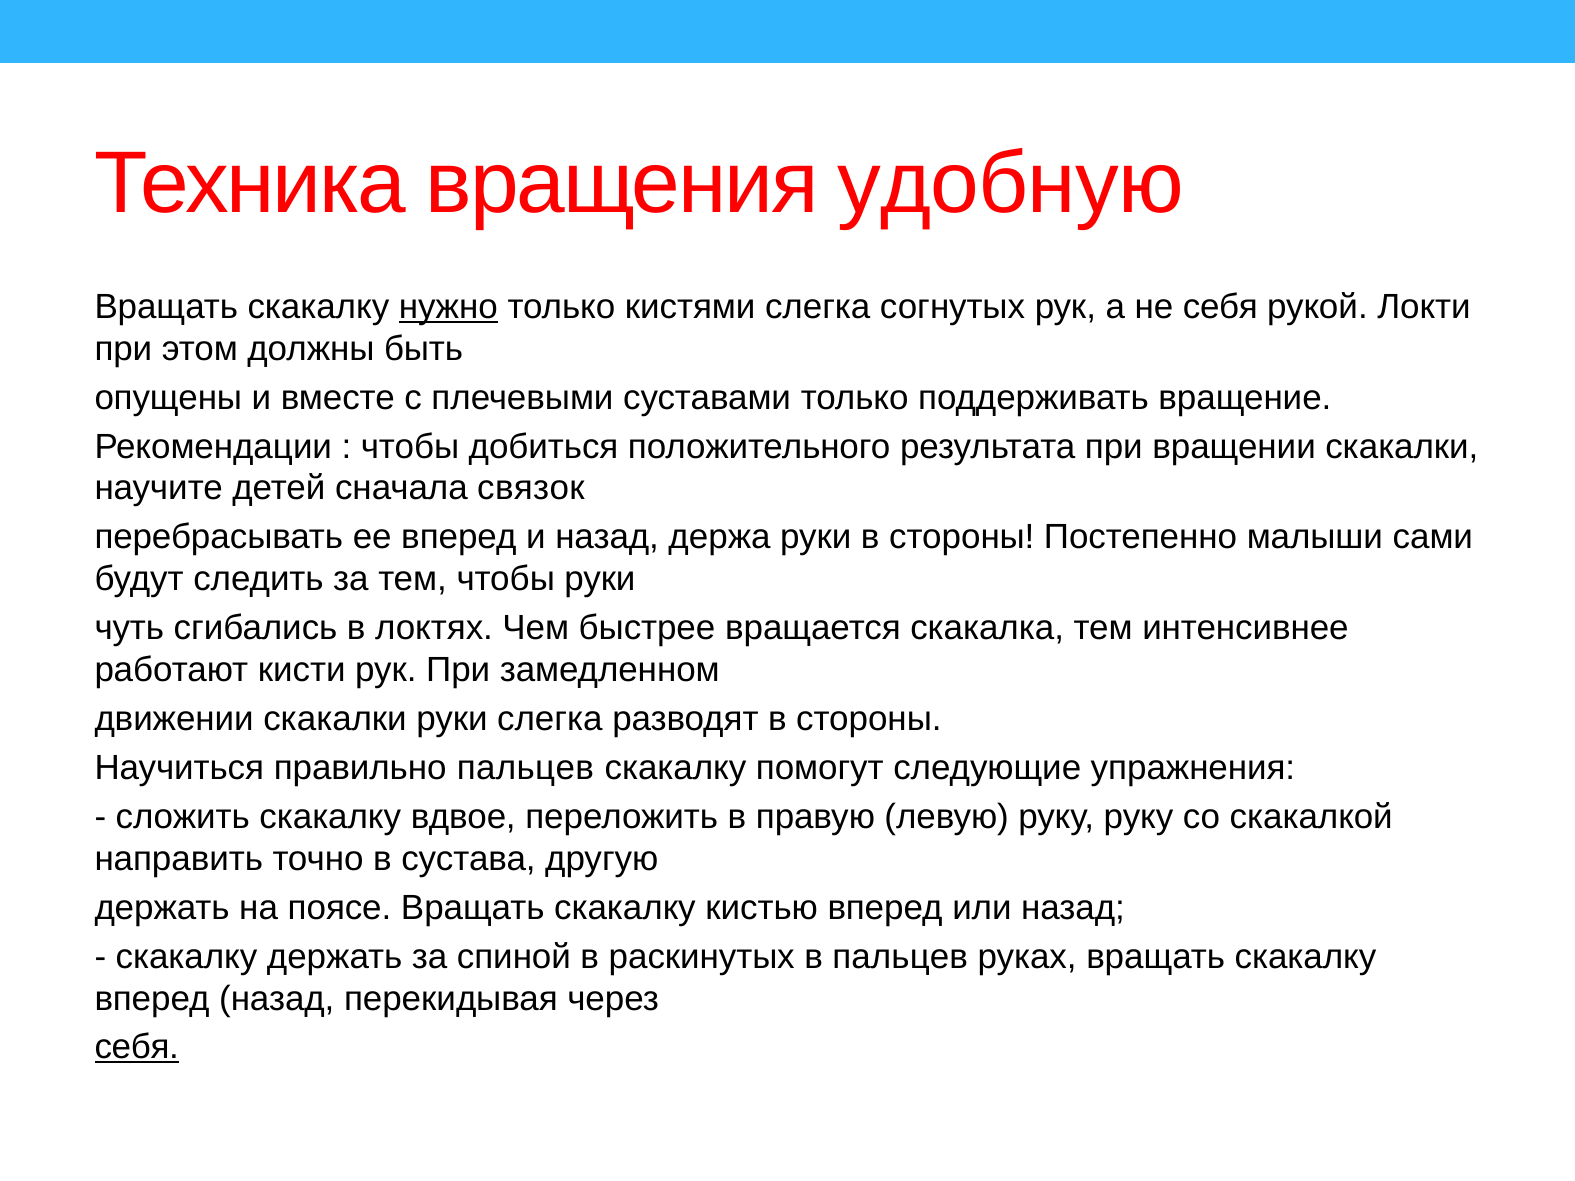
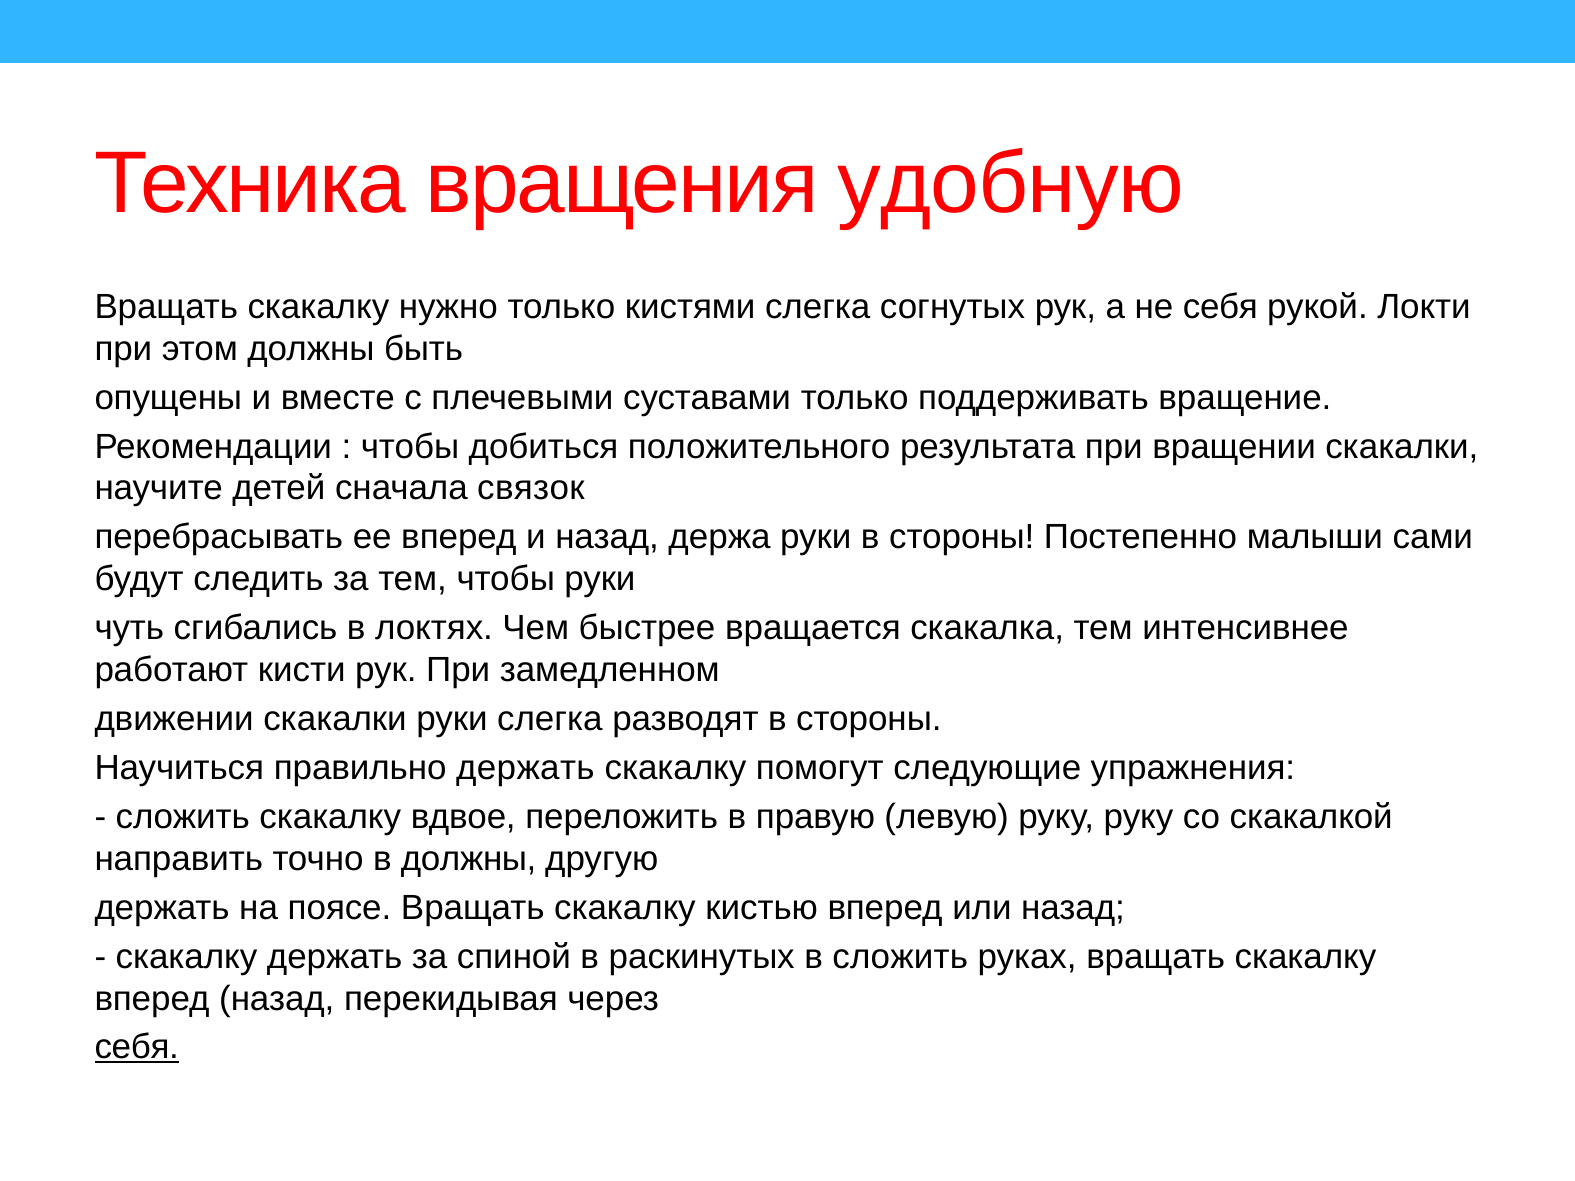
нужно underline: present -> none (448, 307)
правильно пальцев: пальцев -> держать (525, 768)
в сустава: сустава -> должны (469, 859)
в пальцев: пальцев -> сложить (900, 957)
